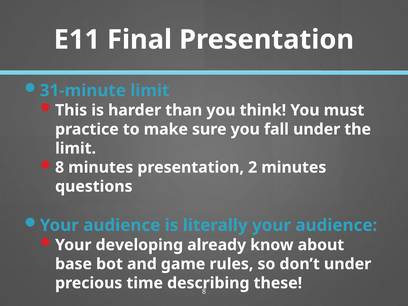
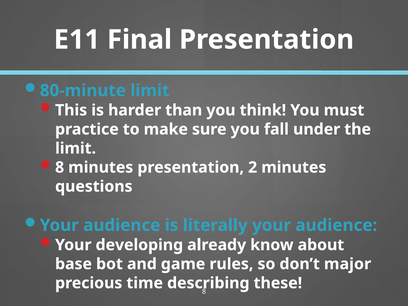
31-minute: 31-minute -> 80-minute (83, 91)
don’t under: under -> major (348, 264)
